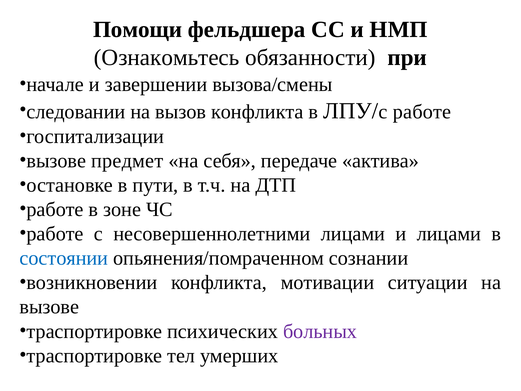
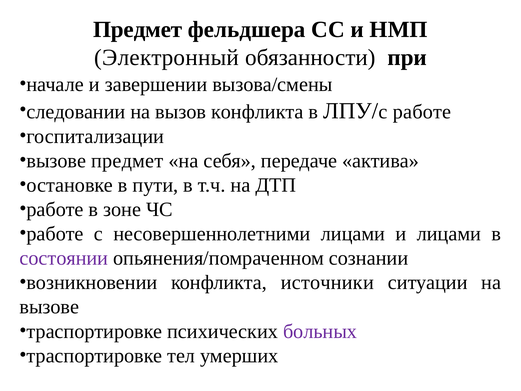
Помощи: Помощи -> Предмет (138, 30)
Ознакомьтесь: Ознакомьтесь -> Электронный (167, 57)
состоянии colour: blue -> purple (64, 258)
мотивации: мотивации -> источники (327, 282)
